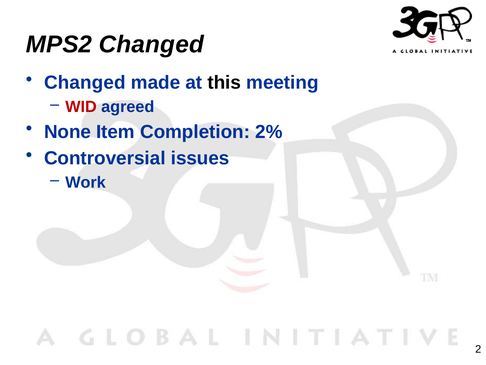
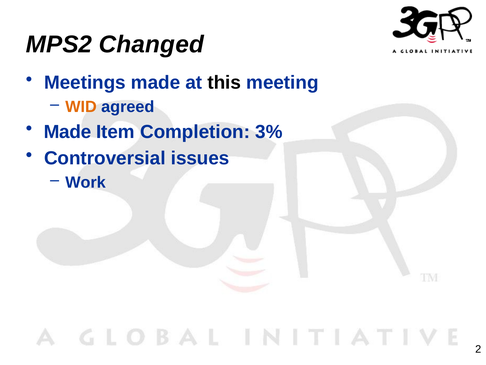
Changed: Changed -> Meetings (85, 82)
WID colour: red -> orange (81, 107)
None: None -> Made (68, 132)
2%: 2% -> 3% (269, 132)
